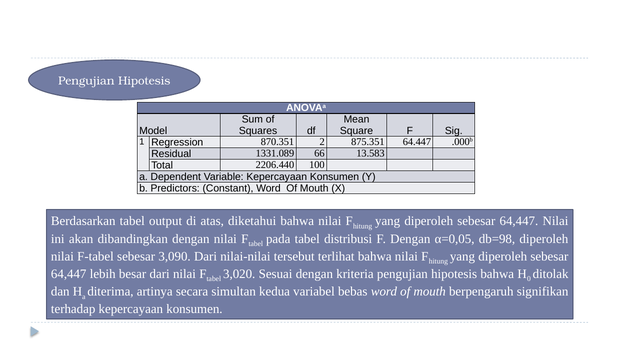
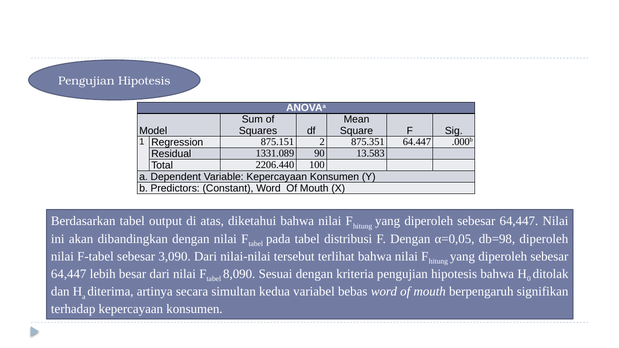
870.351: 870.351 -> 875.151 (277, 142)
66: 66 -> 90 (319, 153)
3,020: 3,020 -> 8,090 (239, 274)
